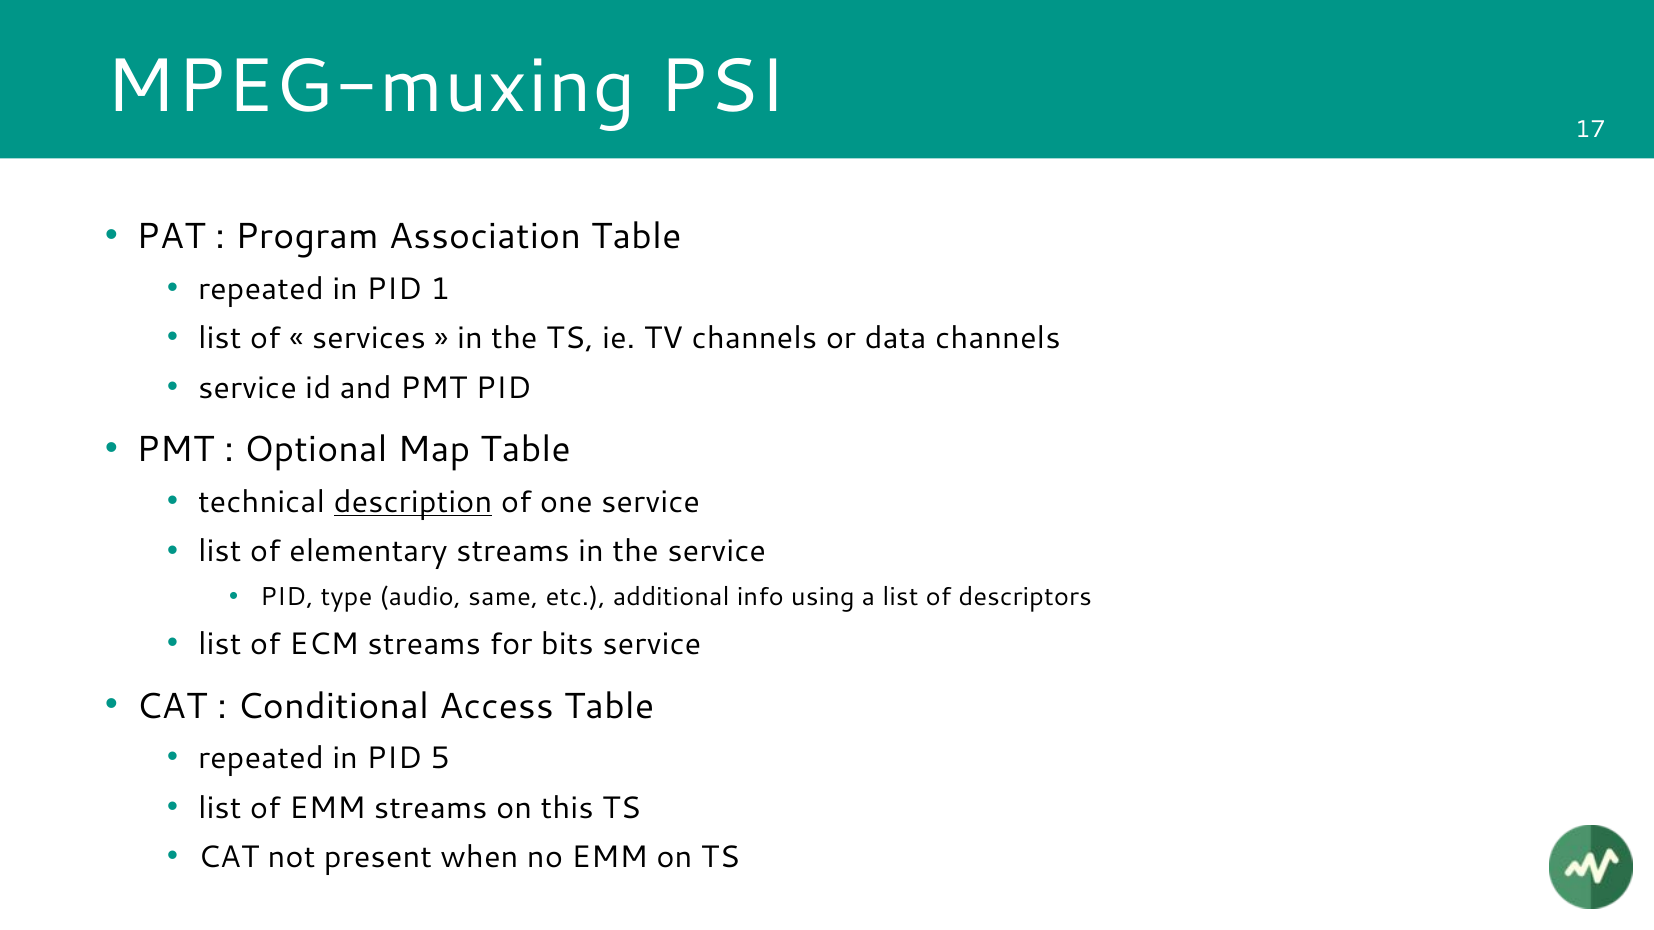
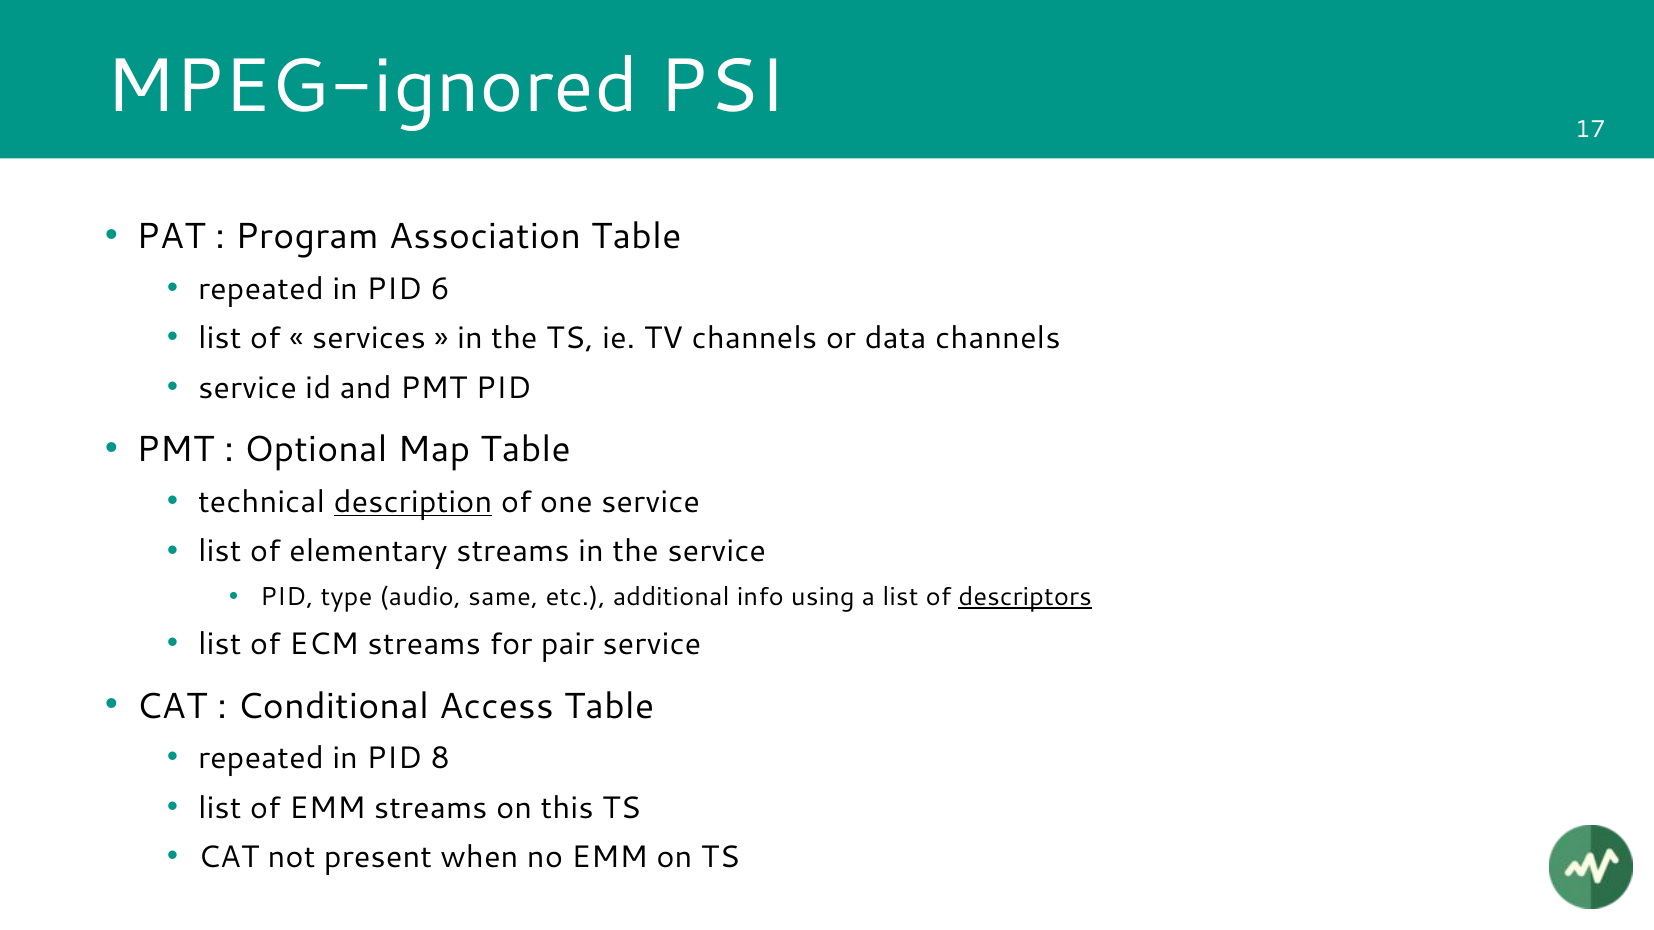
MPEG-muxing: MPEG-muxing -> MPEG-ignored (372, 86)
1: 1 -> 6 (440, 289)
descriptors underline: none -> present (1025, 597)
bits: bits -> pair (568, 644)
5: 5 -> 8 (440, 759)
